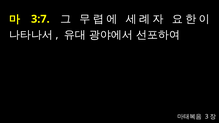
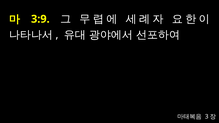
3:7: 3:7 -> 3:9 (40, 19)
